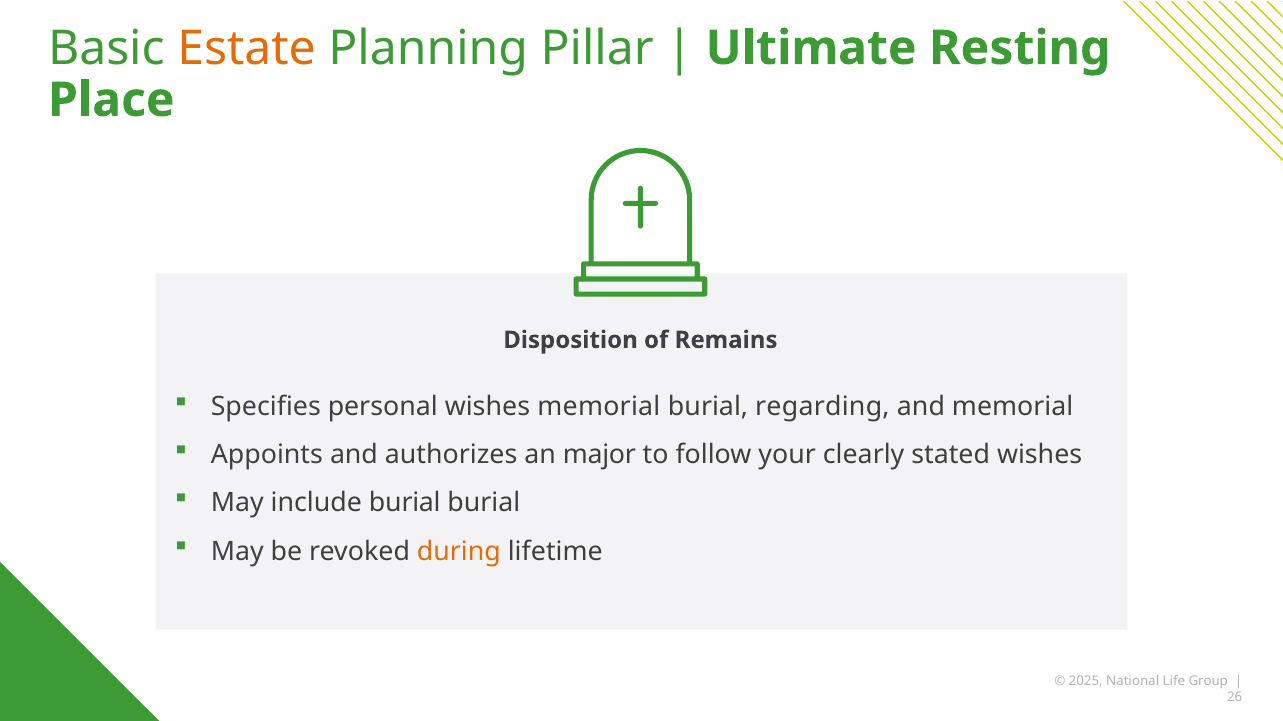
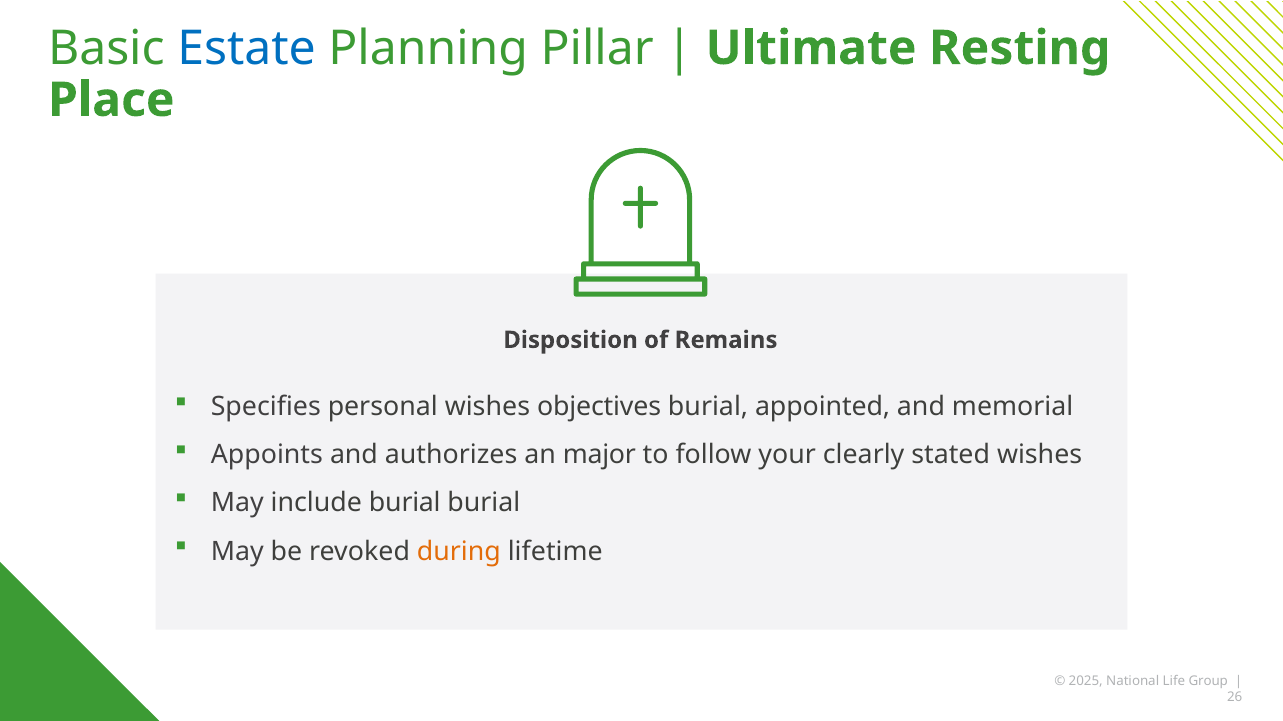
Estate colour: orange -> blue (247, 48)
wishes memorial: memorial -> objectives (599, 407)
regarding: regarding -> appointed (823, 407)
